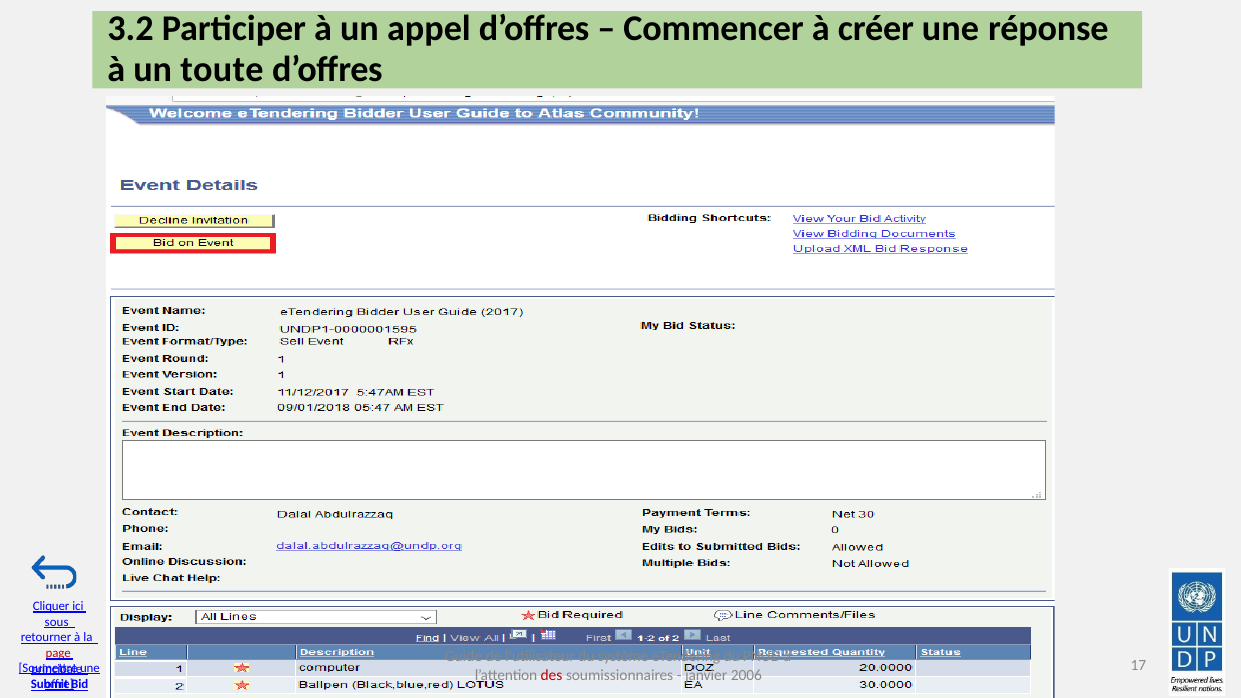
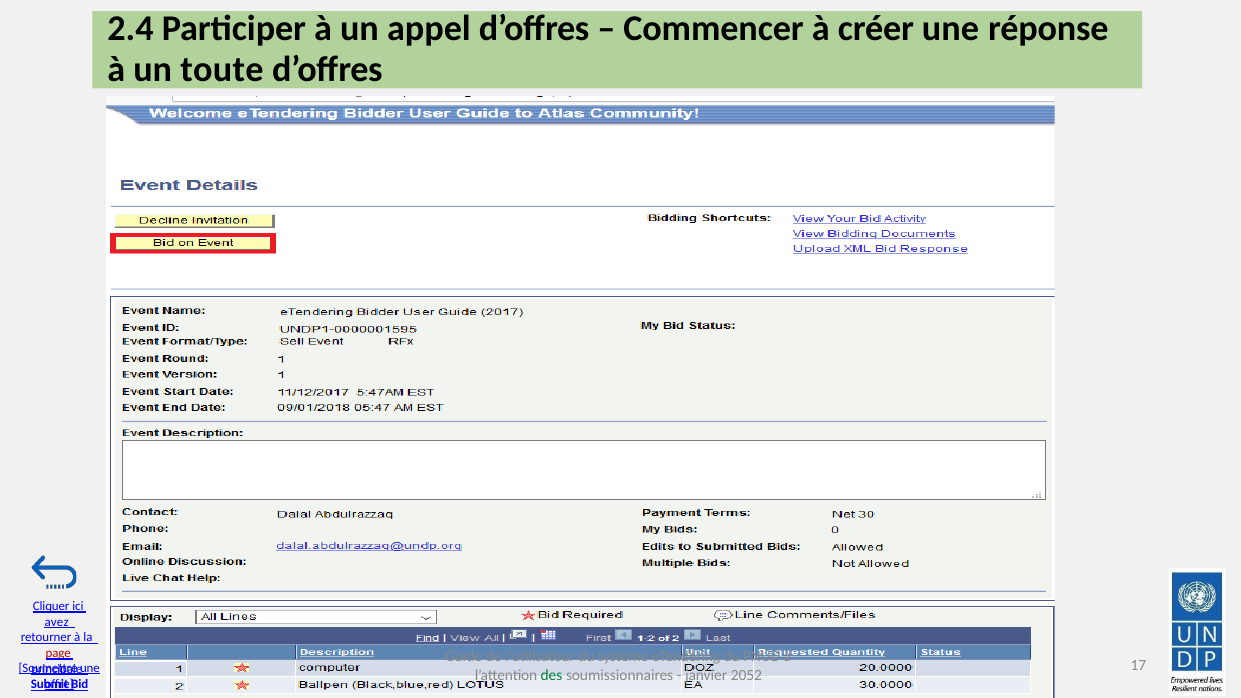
3.2: 3.2 -> 2.4 (130, 28)
sous: sous -> avez (57, 622)
des colour: red -> green (552, 675)
2006: 2006 -> 2052 (746, 675)
